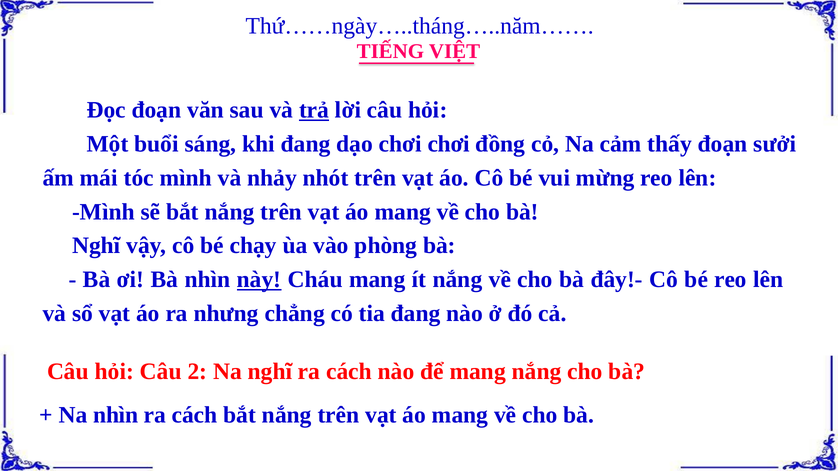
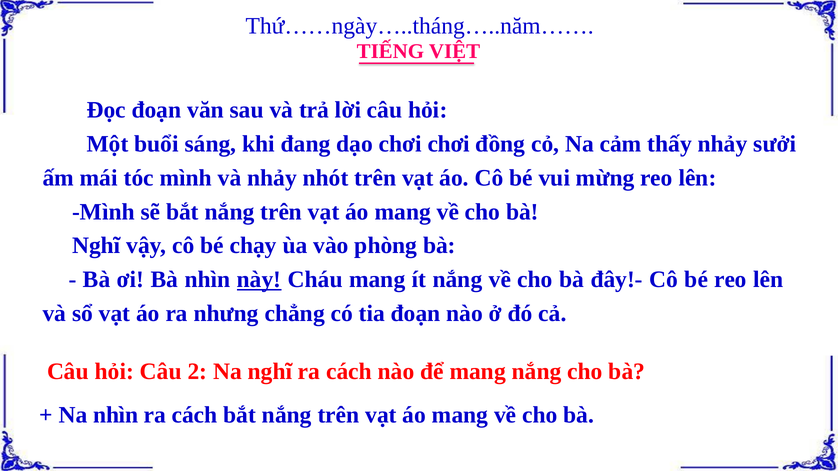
trả underline: present -> none (314, 110)
thấy đoạn: đoạn -> nhảy (723, 144)
tia đang: đang -> đoạn (416, 313)
